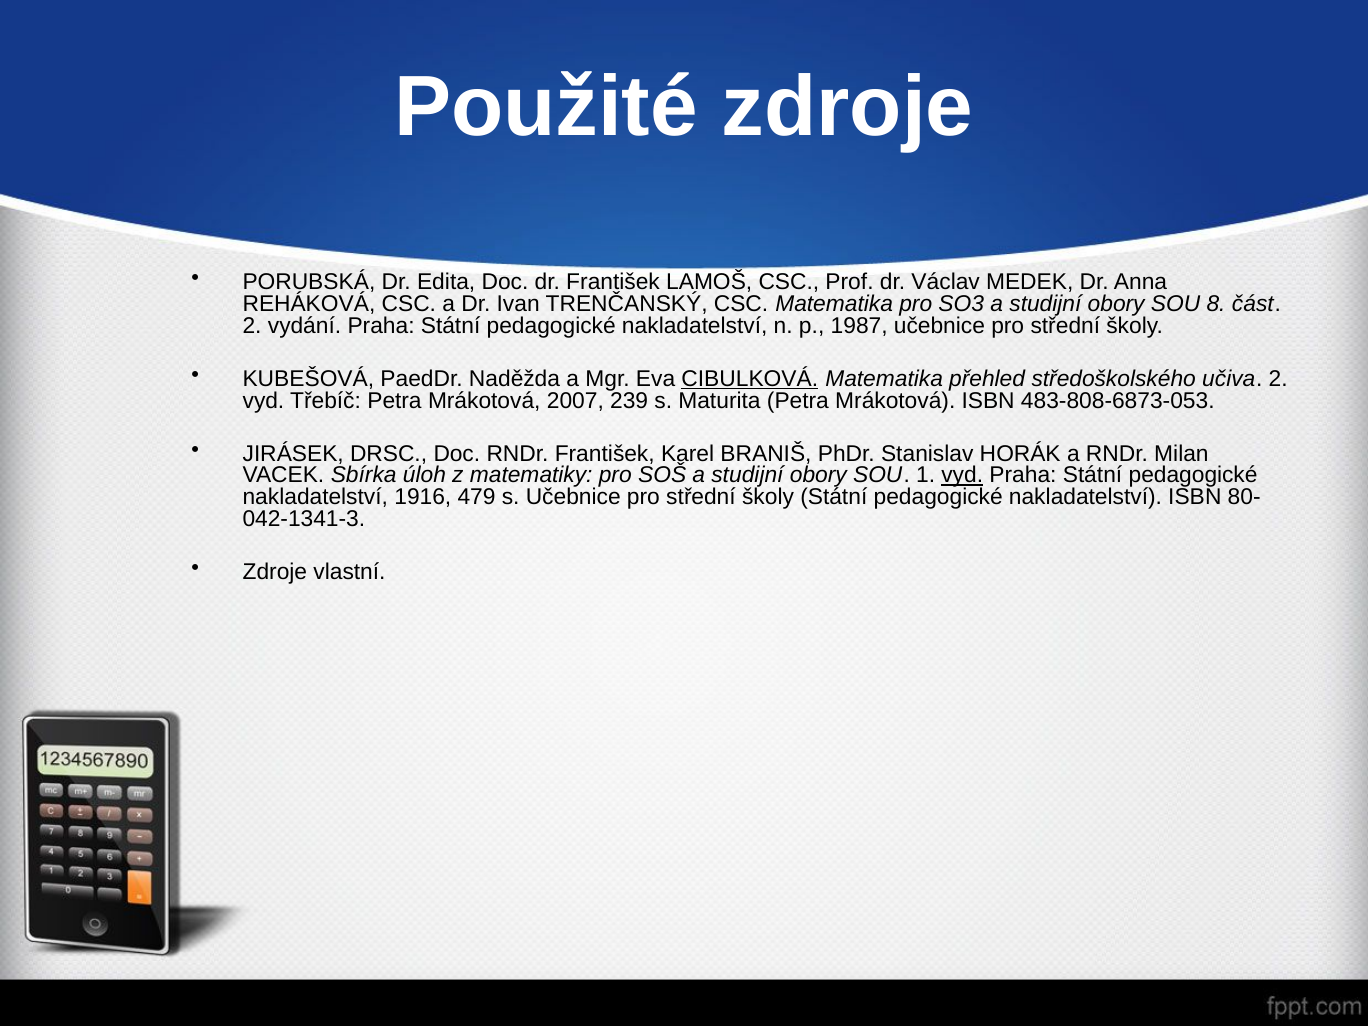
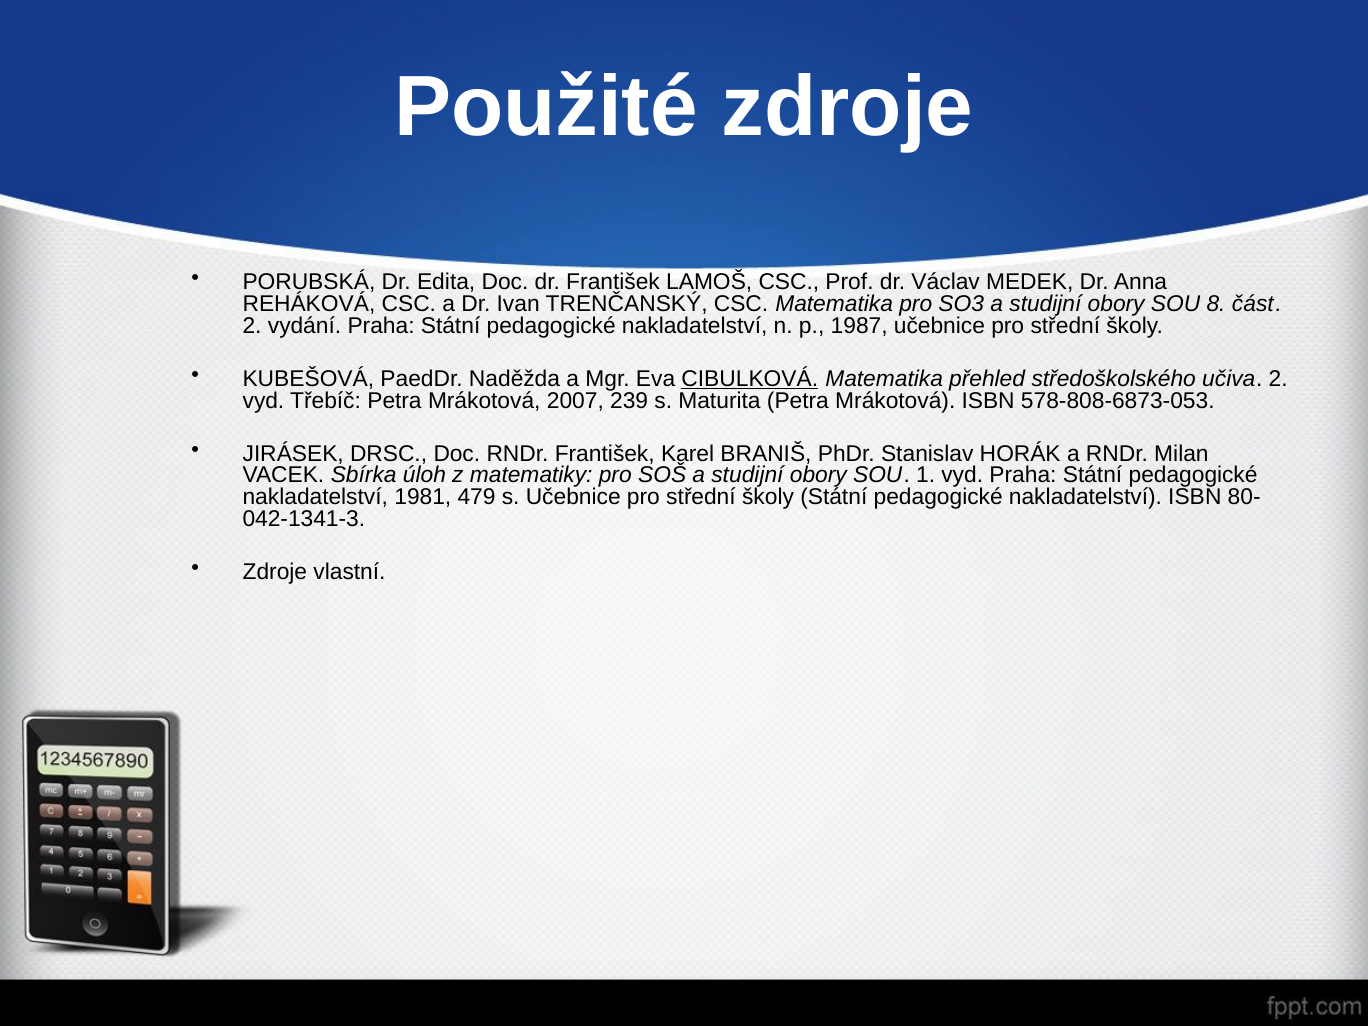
483-808-6873-053: 483-808-6873-053 -> 578-808-6873-053 (1118, 401)
vyd underline: present -> none (962, 475)
1916: 1916 -> 1981 (423, 497)
